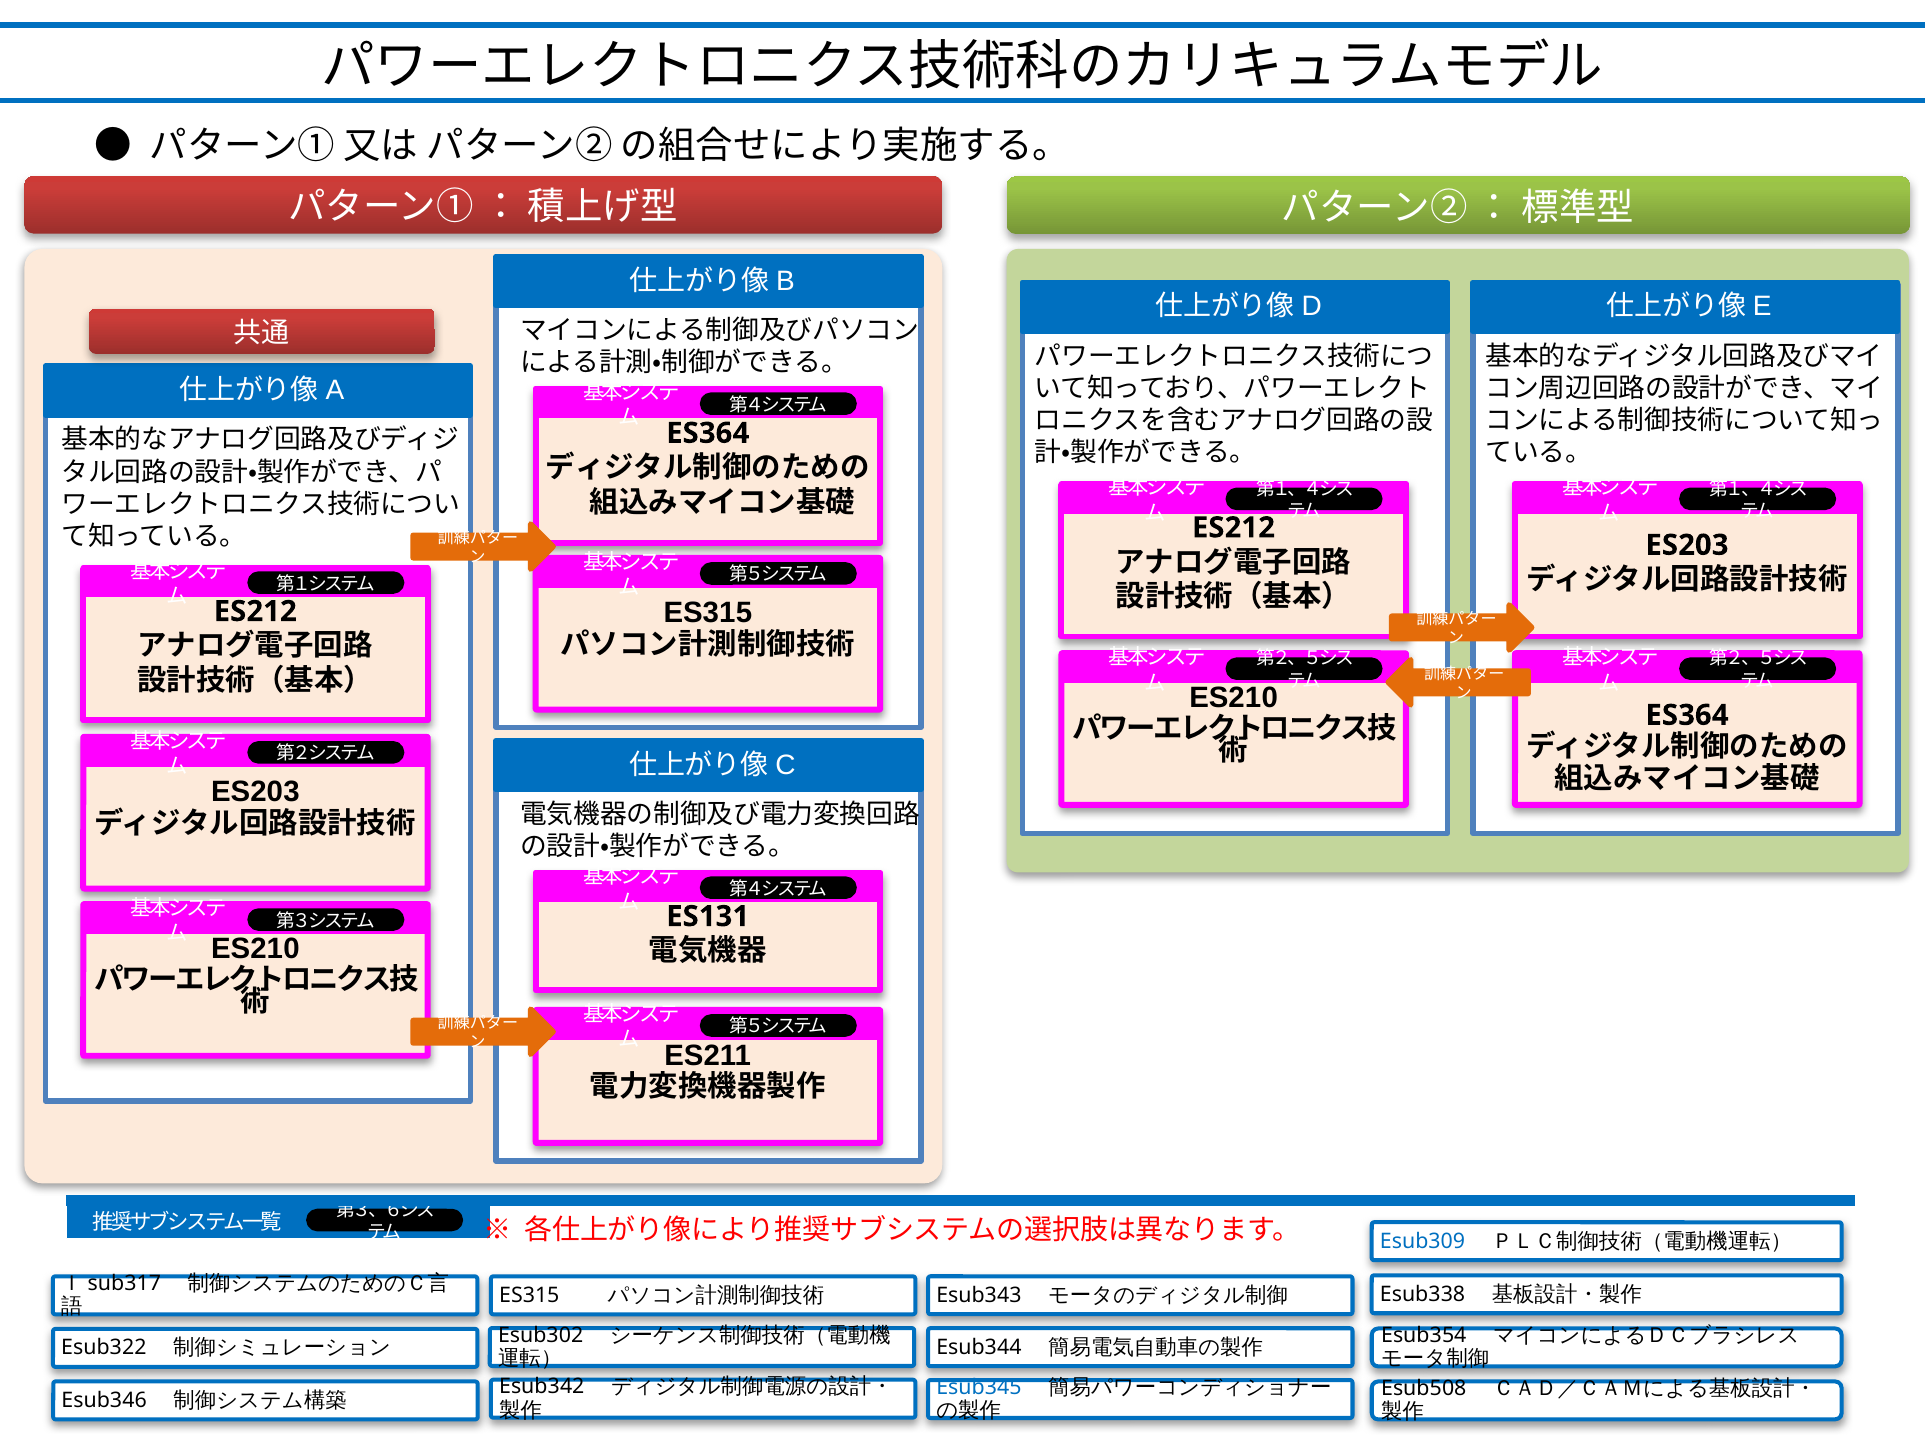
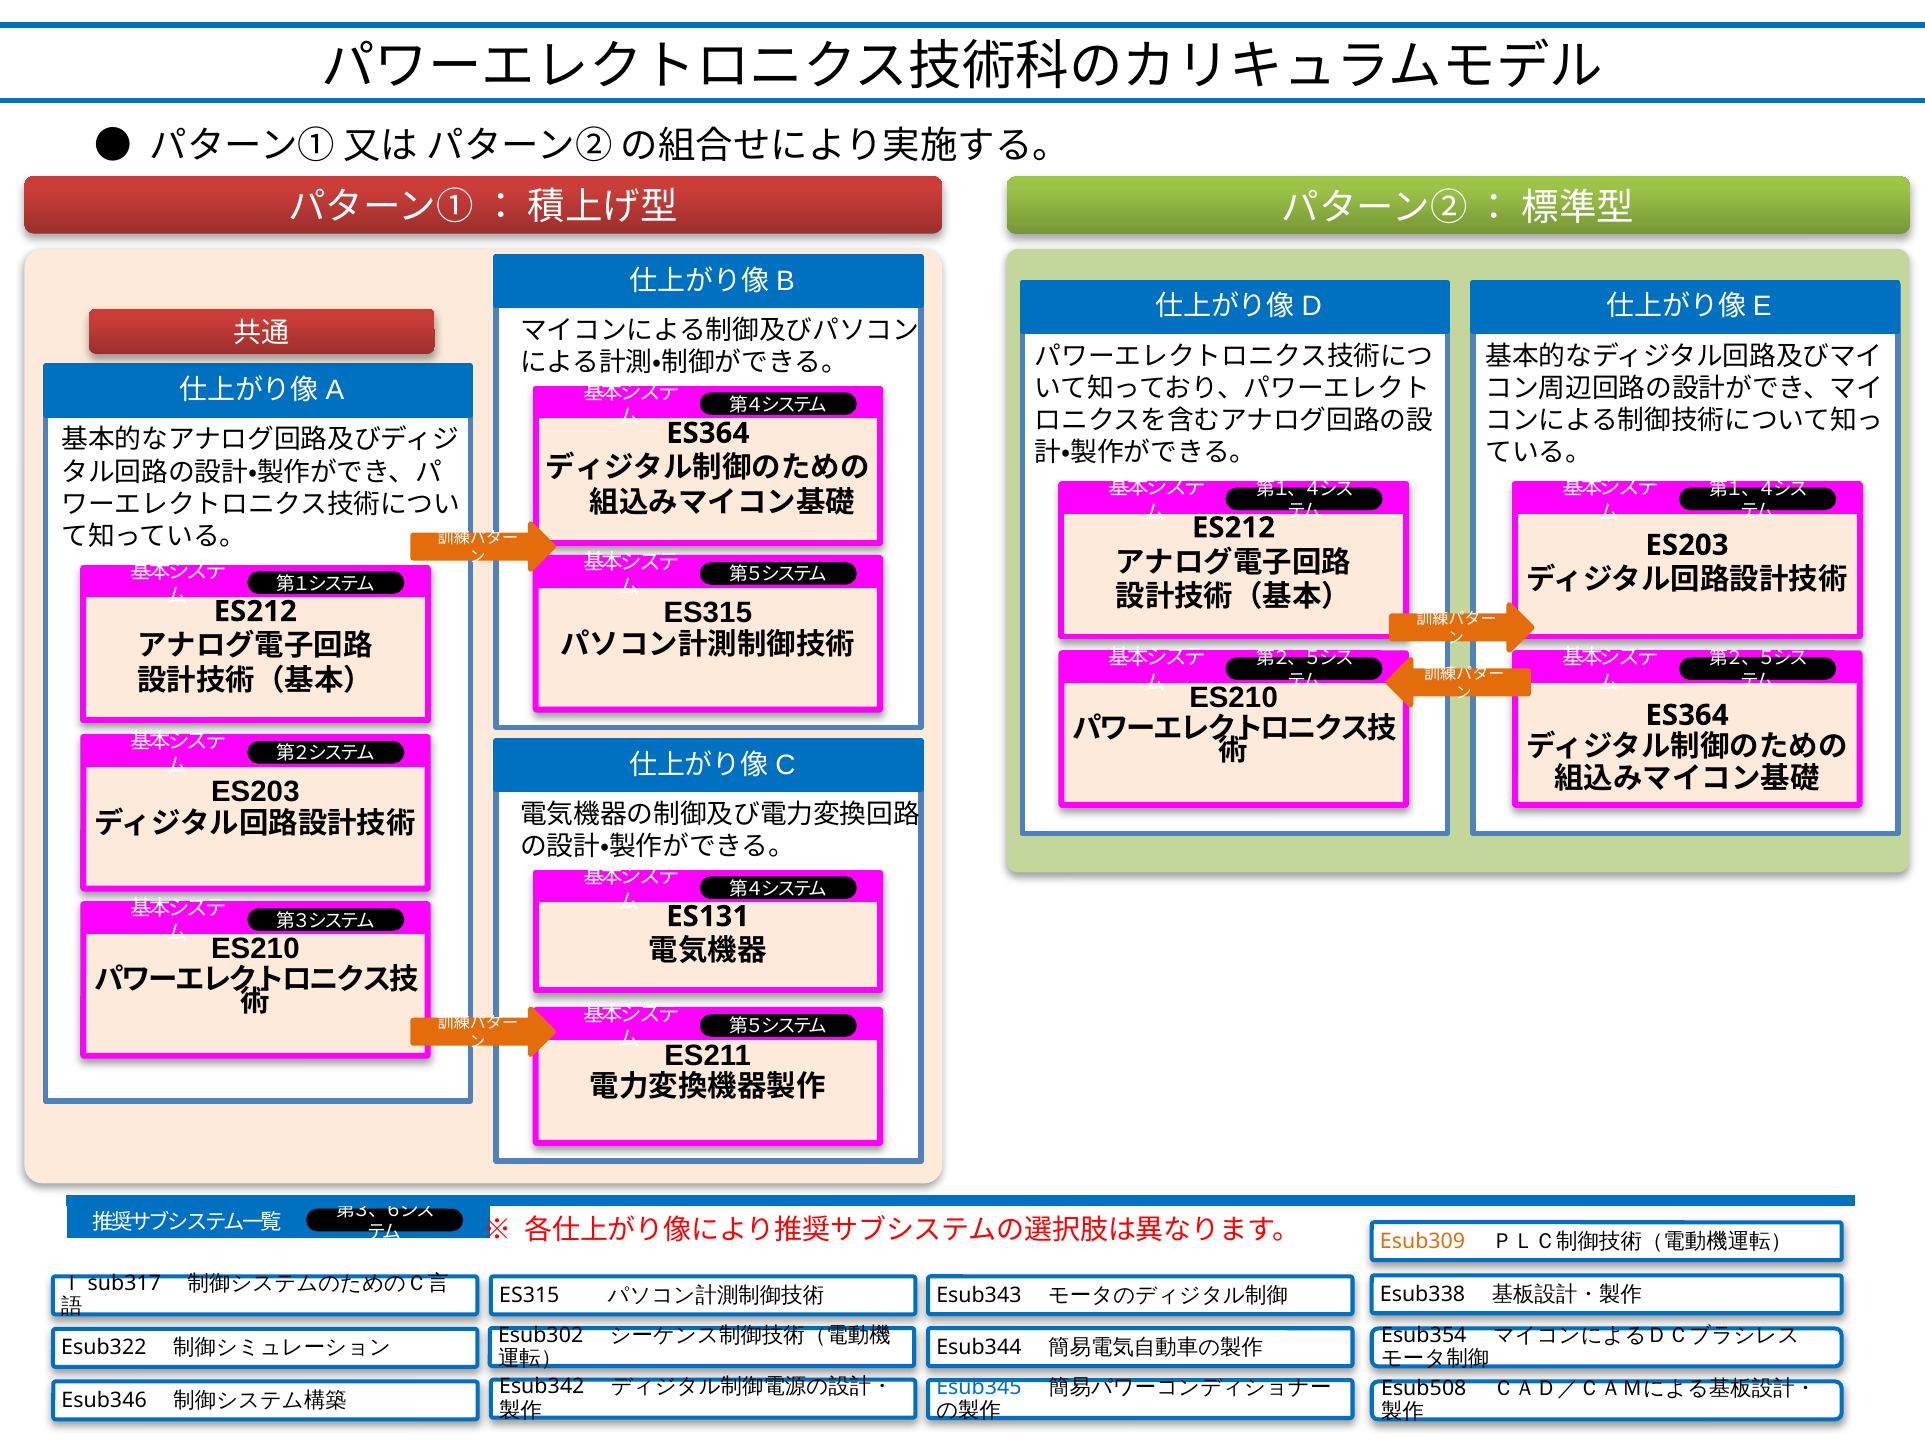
Esub309 colour: blue -> orange (1423, 1241)
